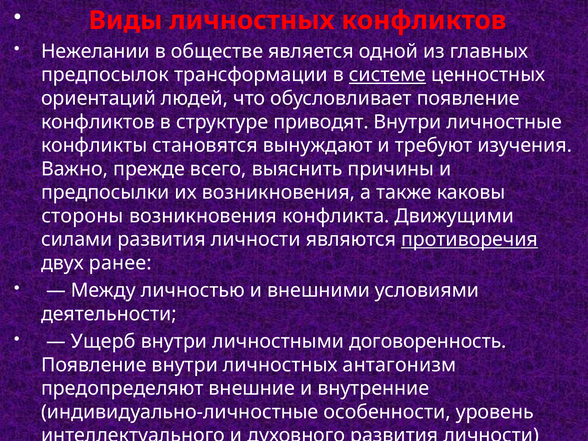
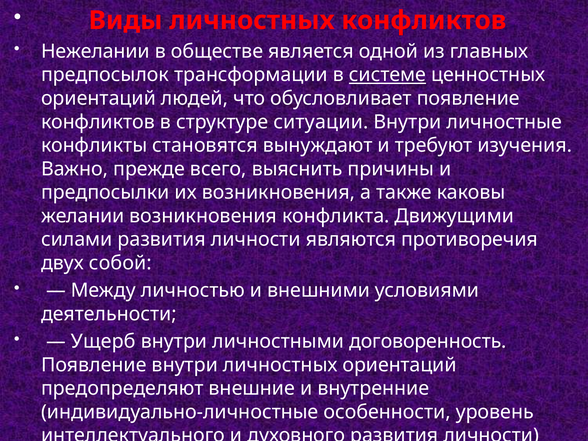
приводят: приводят -> ситуации (321, 122)
стороны: стороны -> желании (83, 216)
противоречия underline: present -> none (470, 239)
ранее: ранее -> собой (120, 263)
личностных антагонизм: антагонизм -> ориентаций (400, 365)
